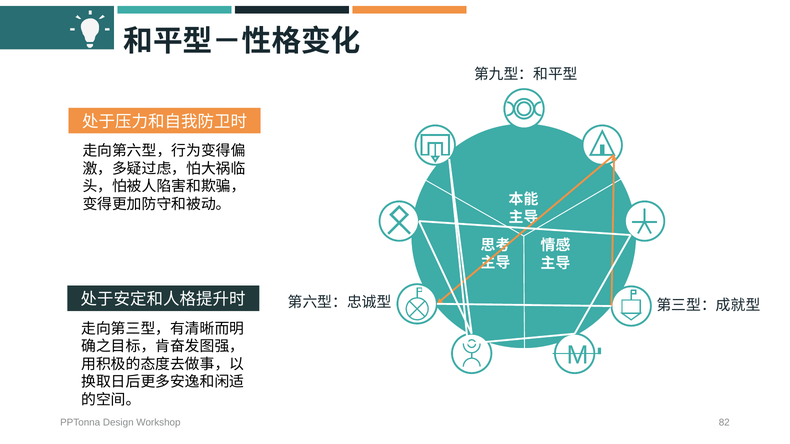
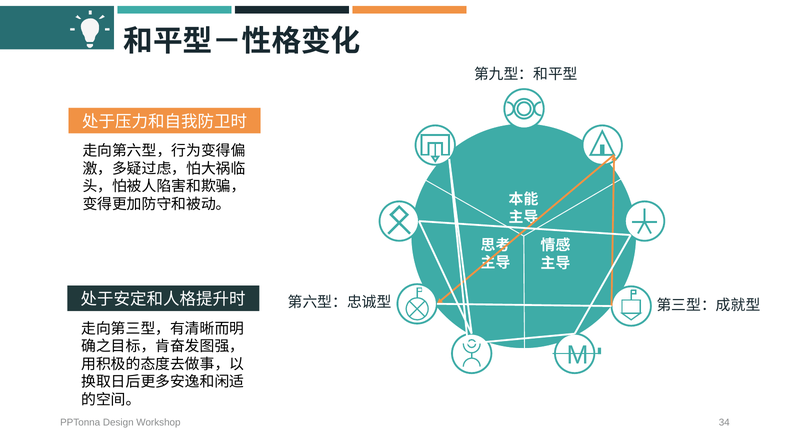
82: 82 -> 34 (724, 423)
